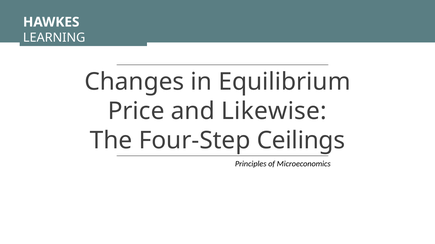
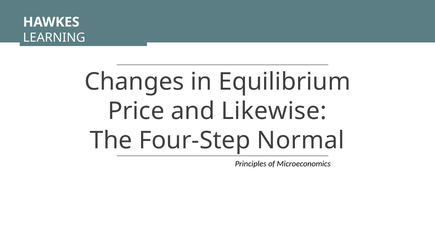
Ceilings: Ceilings -> Normal (301, 141)
